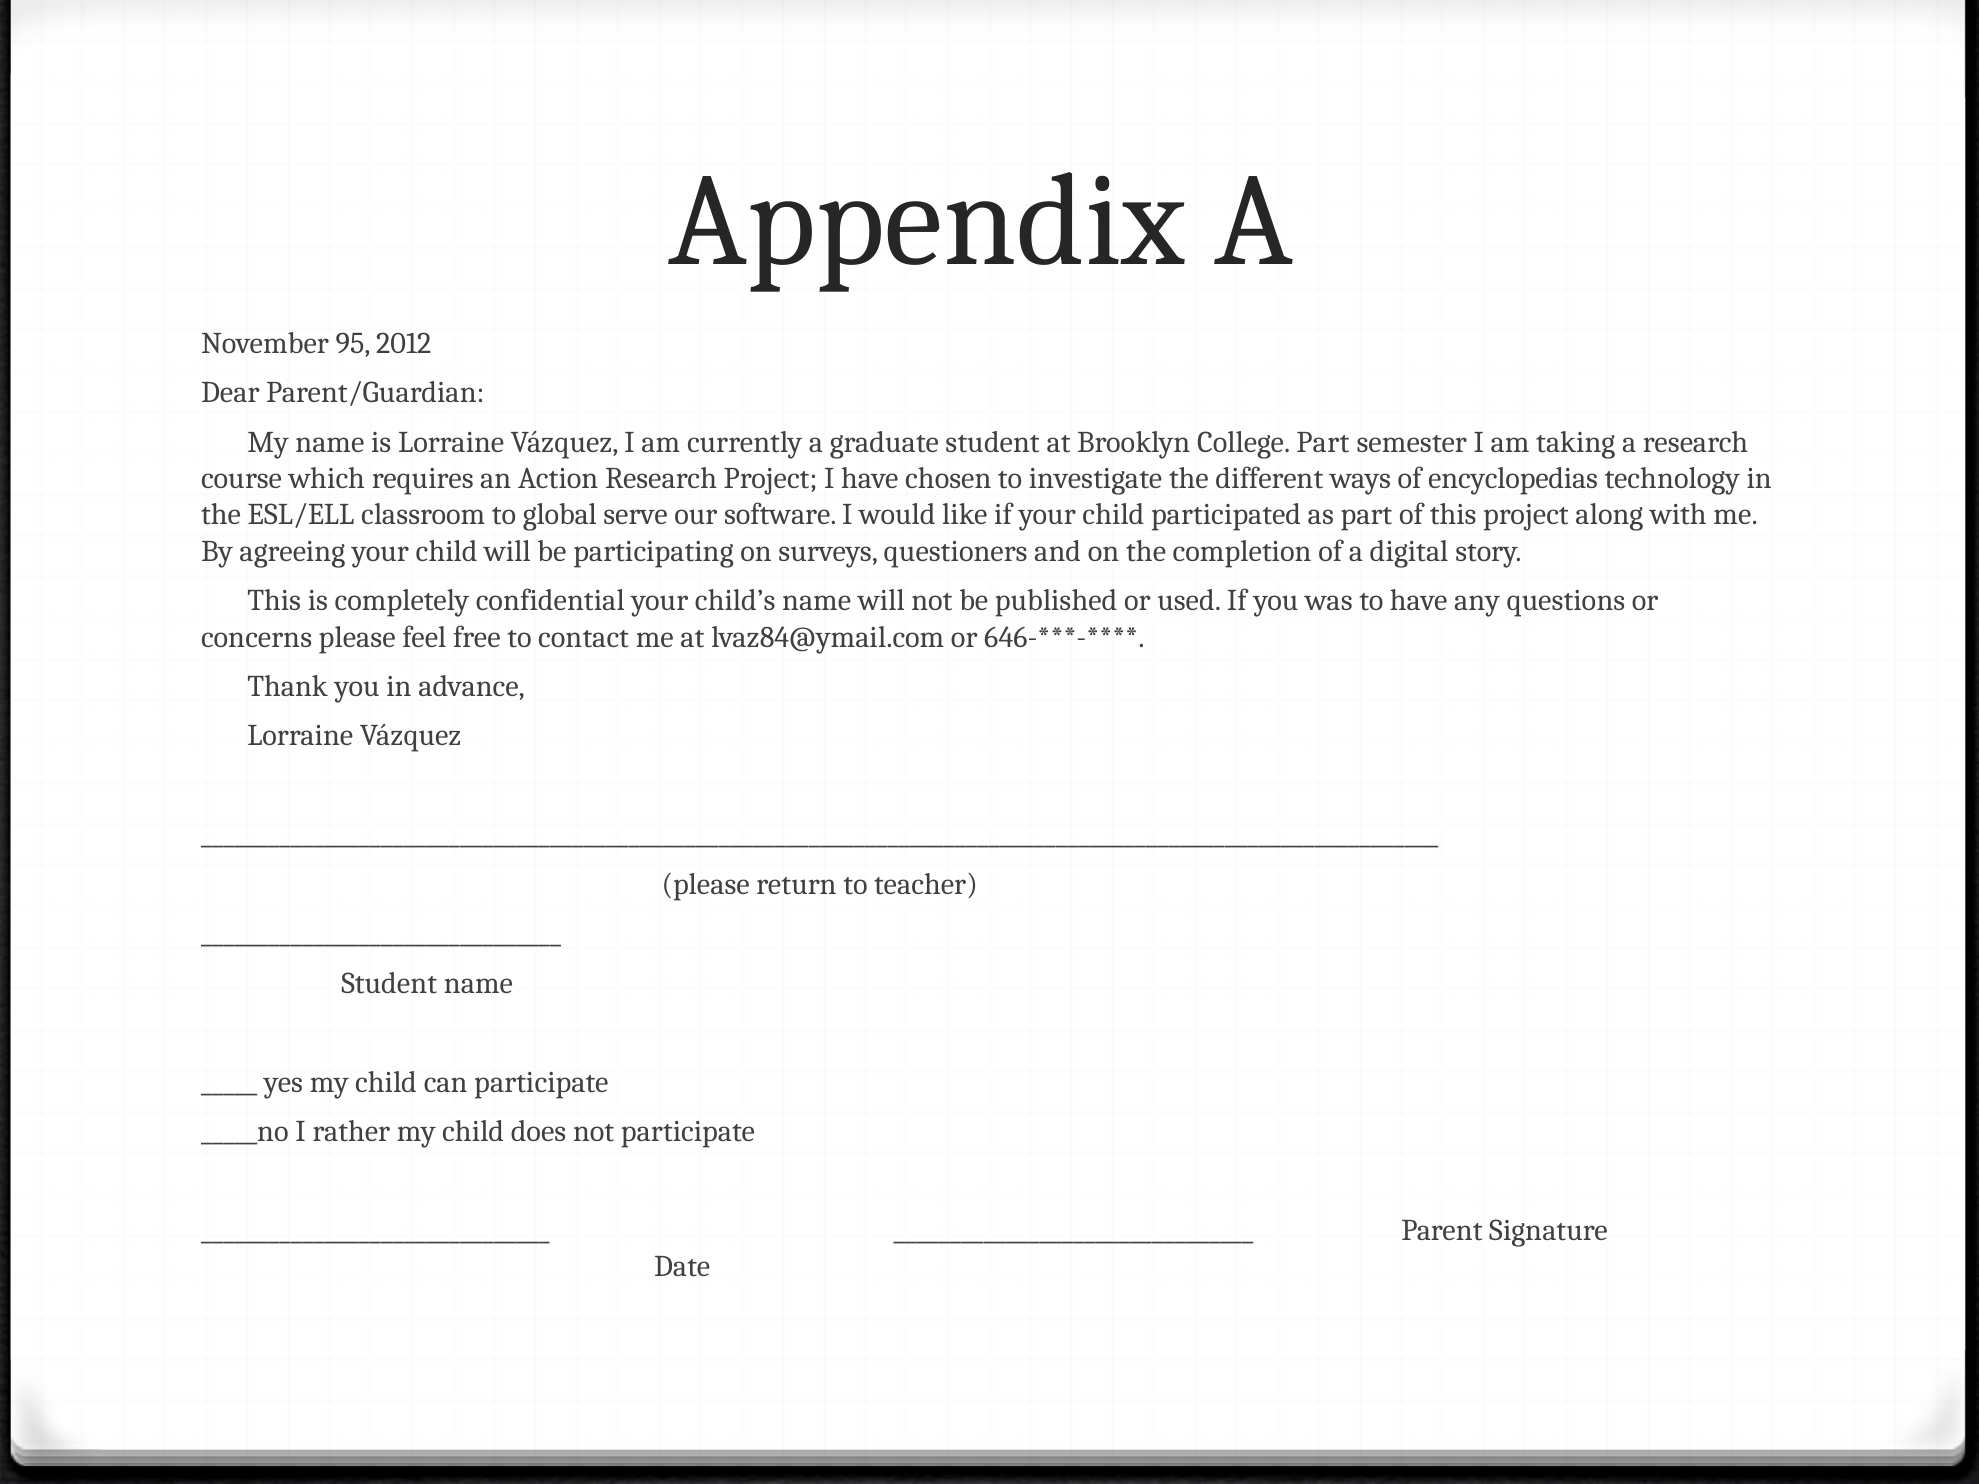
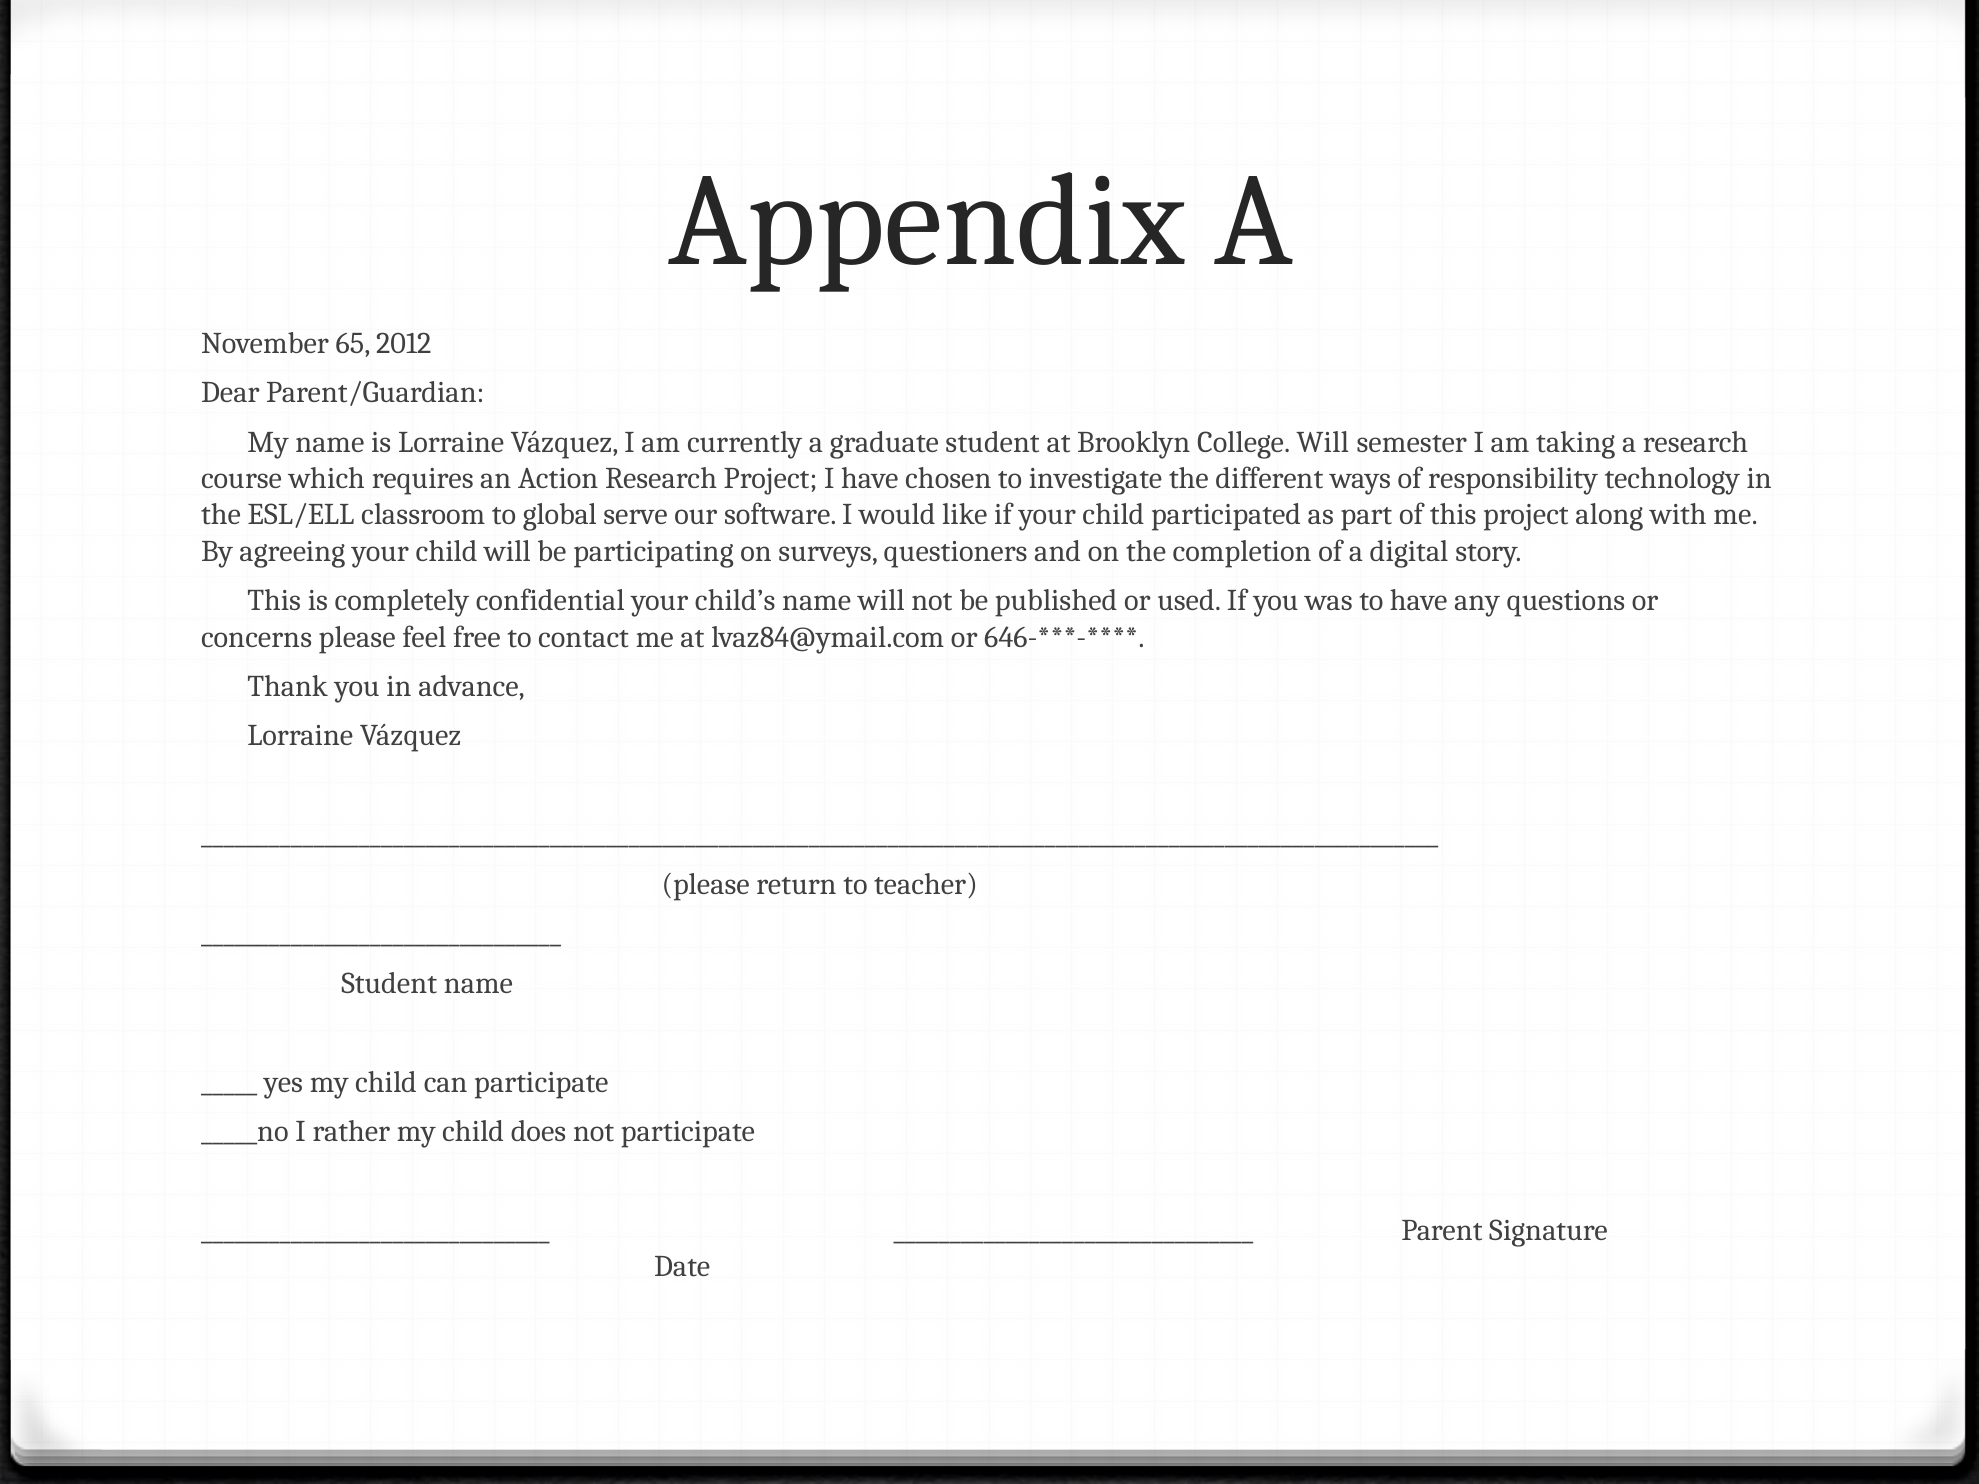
95: 95 -> 65 (353, 344)
College Part: Part -> Will (1323, 442)
encyclopedias: encyclopedias -> responsibility (1513, 479)
